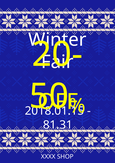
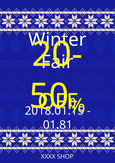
81.31: 81.31 -> 01.81 (58, 125)
